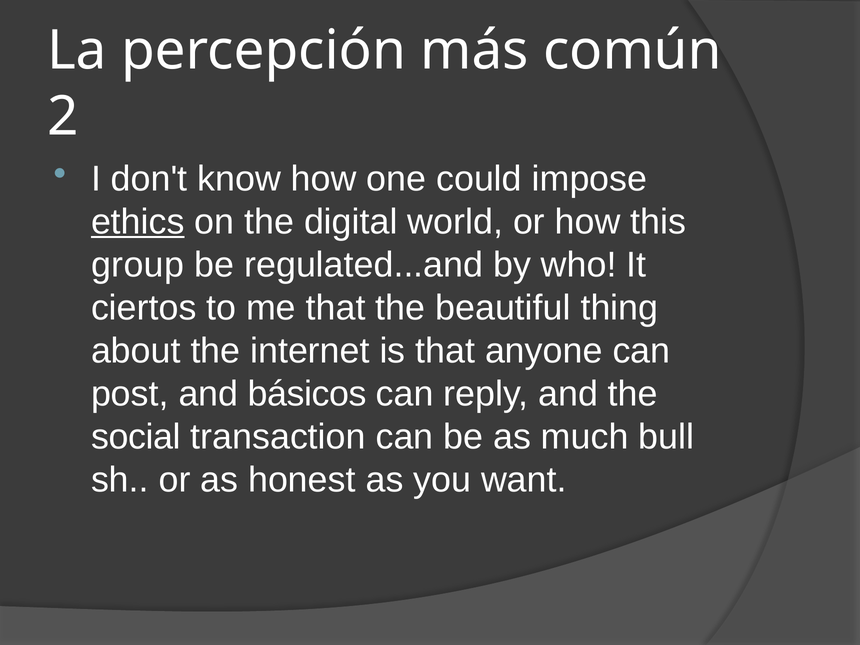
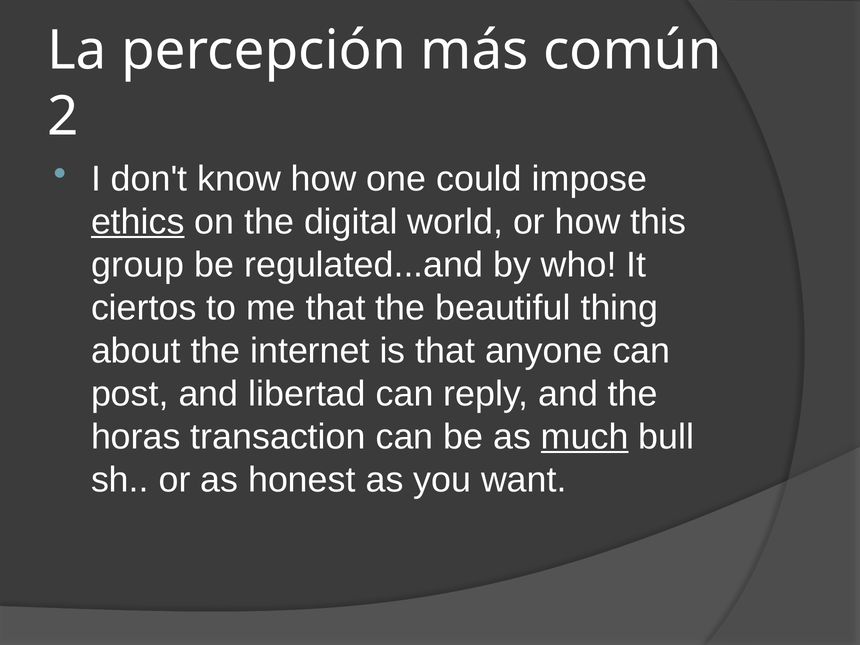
básicos: básicos -> libertad (307, 394)
social: social -> horas (136, 437)
much underline: none -> present (585, 437)
